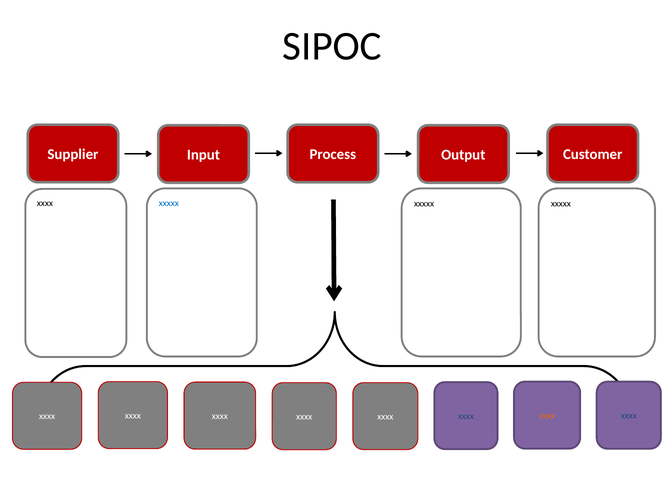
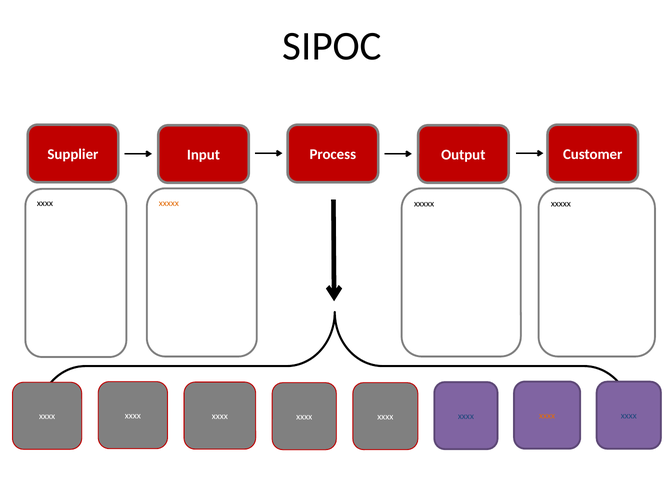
xxxxx colour: blue -> orange (169, 203)
